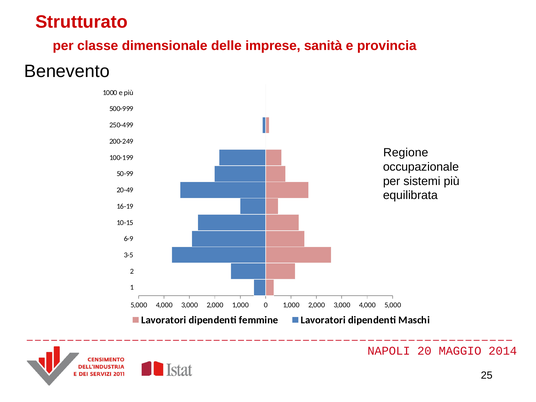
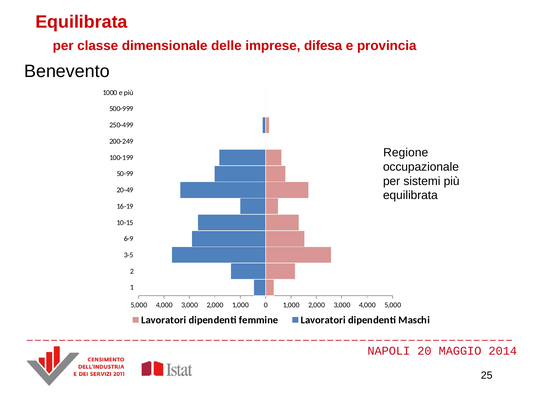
Strutturato: Strutturato -> Equilibrata (81, 22)
sanità: sanità -> difesa (323, 46)
